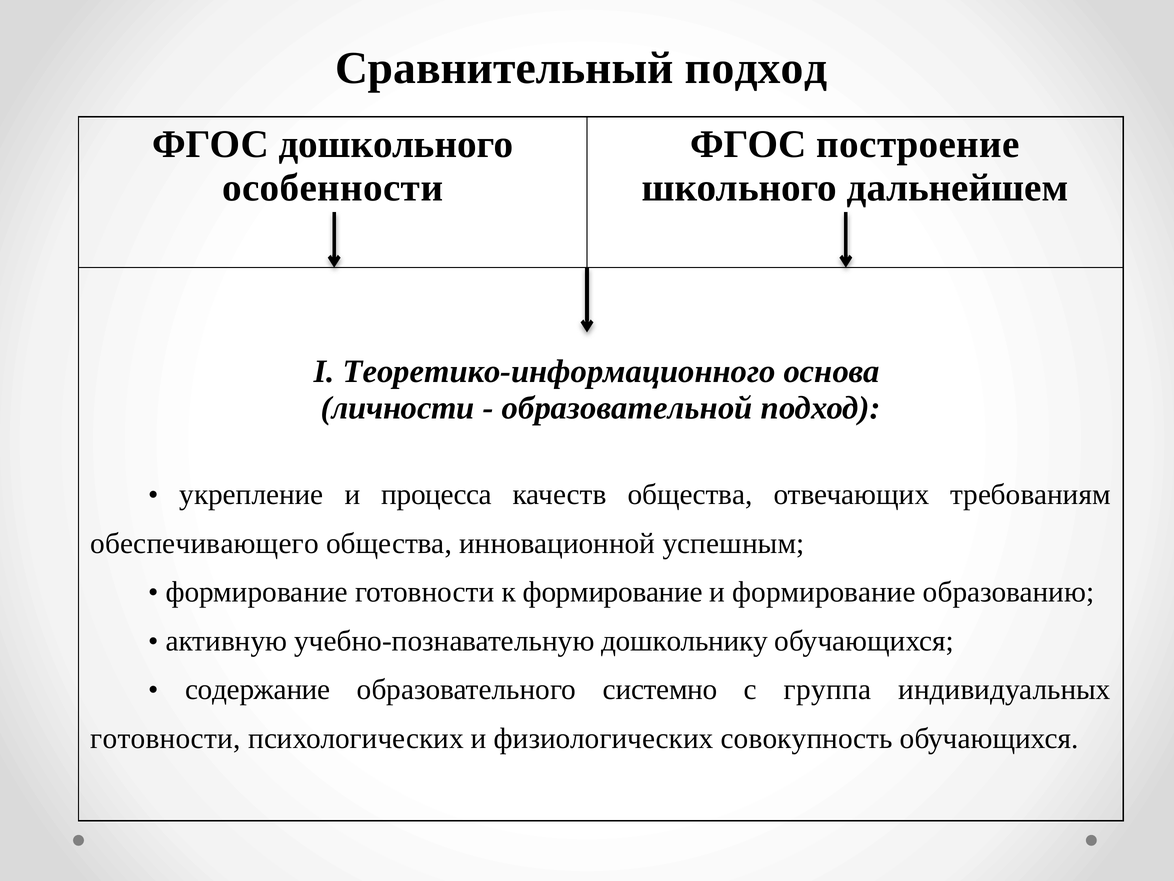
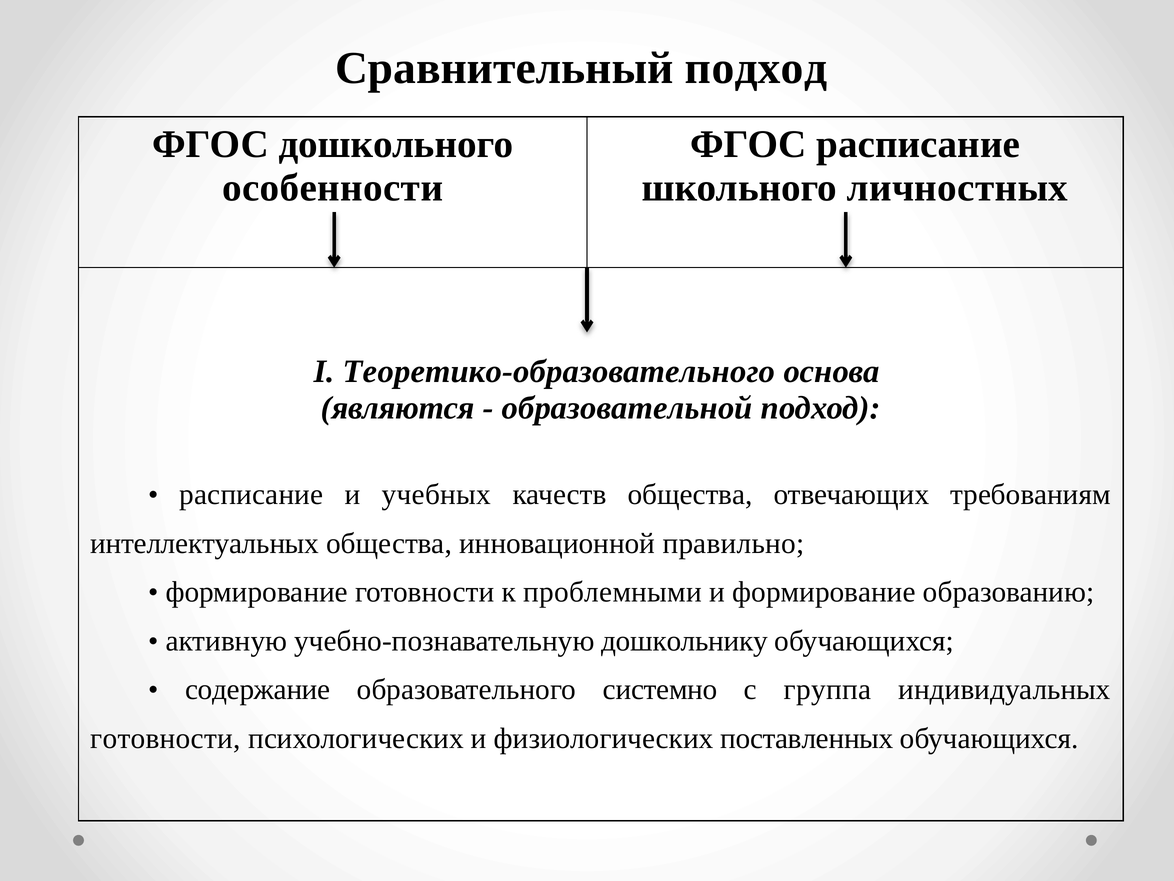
ФГОС построение: построение -> расписание (918, 144)
дальнейшем: дальнейшем -> личностных (957, 188)
Теоретико-информационного: Теоретико-информационного -> Теоретико-образовательного (559, 371)
личности: личности -> являются (398, 408)
укрепление: укрепление -> расписание (251, 494)
процесса: процесса -> учебных (436, 494)
обеспечивающего: обеспечивающего -> интеллектуальных (205, 543)
успешным: успешным -> правильно (733, 543)
к формирование: формирование -> проблемными (613, 592)
совокупность: совокупность -> поставленных (807, 738)
